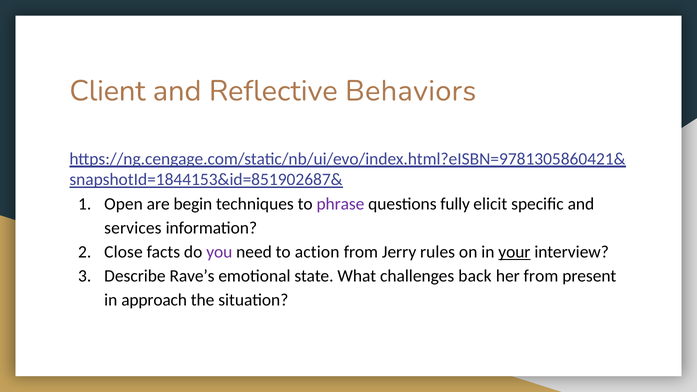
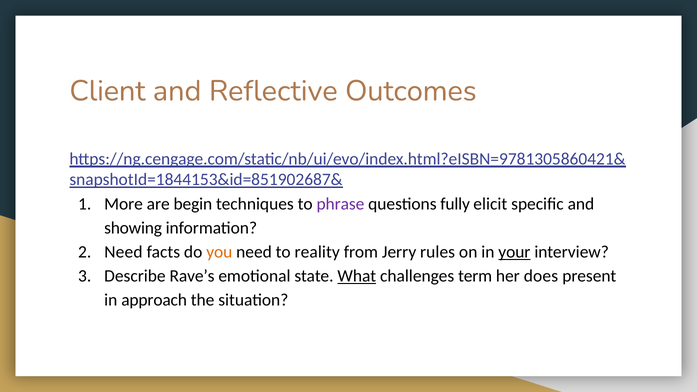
Behaviors: Behaviors -> Outcomes (411, 91)
Open: Open -> More (124, 204)
services: services -> showing (133, 228)
Close: Close -> Need (123, 252)
you colour: purple -> orange (219, 252)
action: action -> reality (317, 252)
What underline: none -> present (357, 276)
back: back -> term (475, 276)
her from: from -> does (541, 276)
